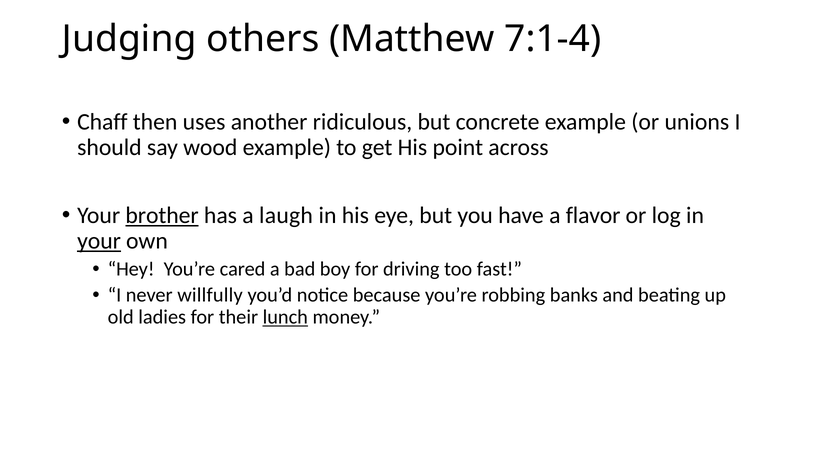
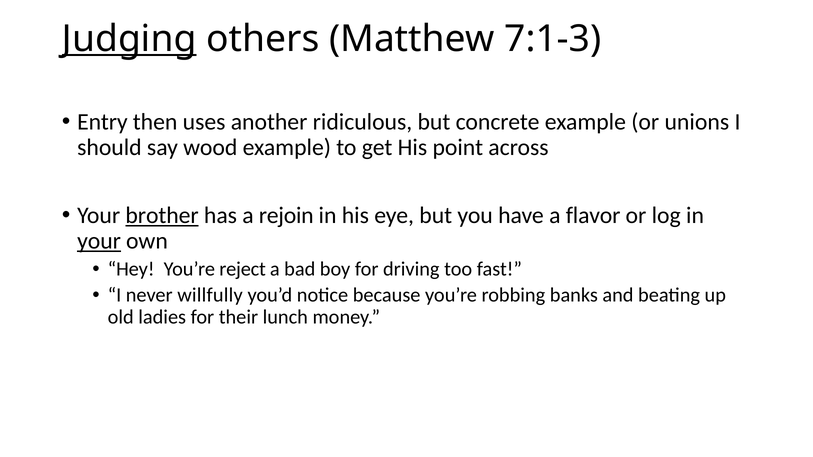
Judging underline: none -> present (129, 39)
7:1-4: 7:1-4 -> 7:1-3 (553, 39)
Chaff: Chaff -> Entry (102, 122)
laugh: laugh -> rejoin (286, 216)
cared: cared -> reject (243, 269)
lunch underline: present -> none (285, 317)
